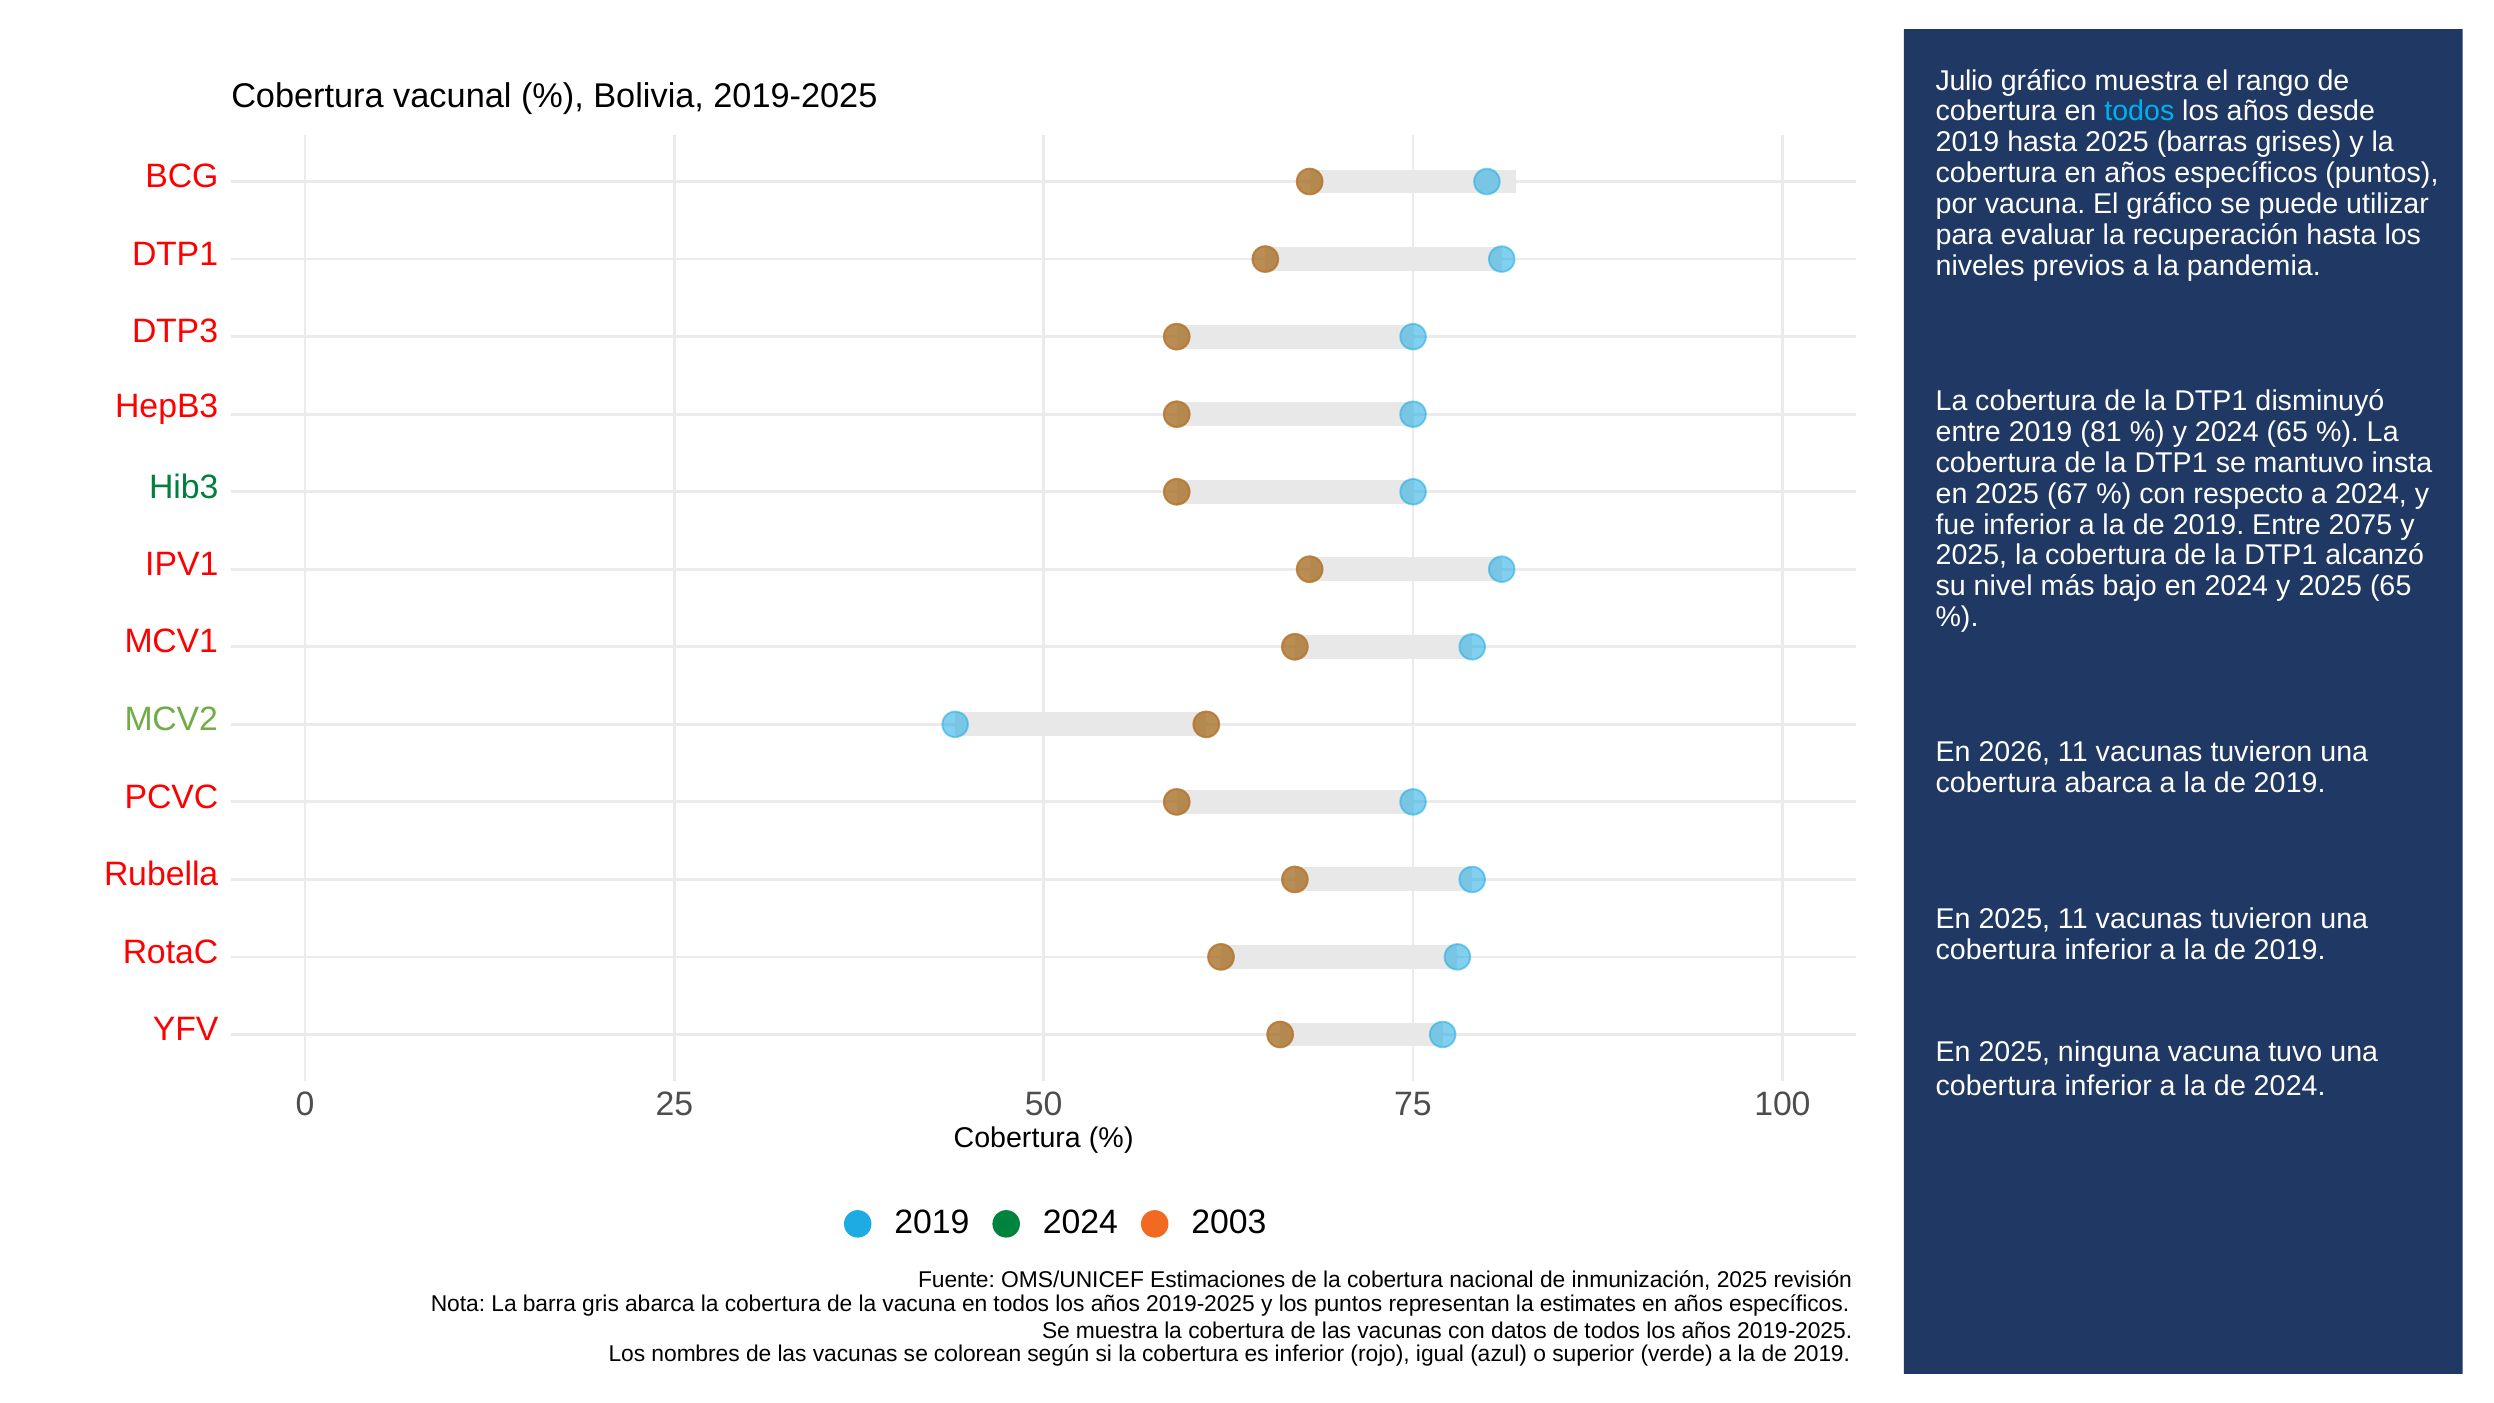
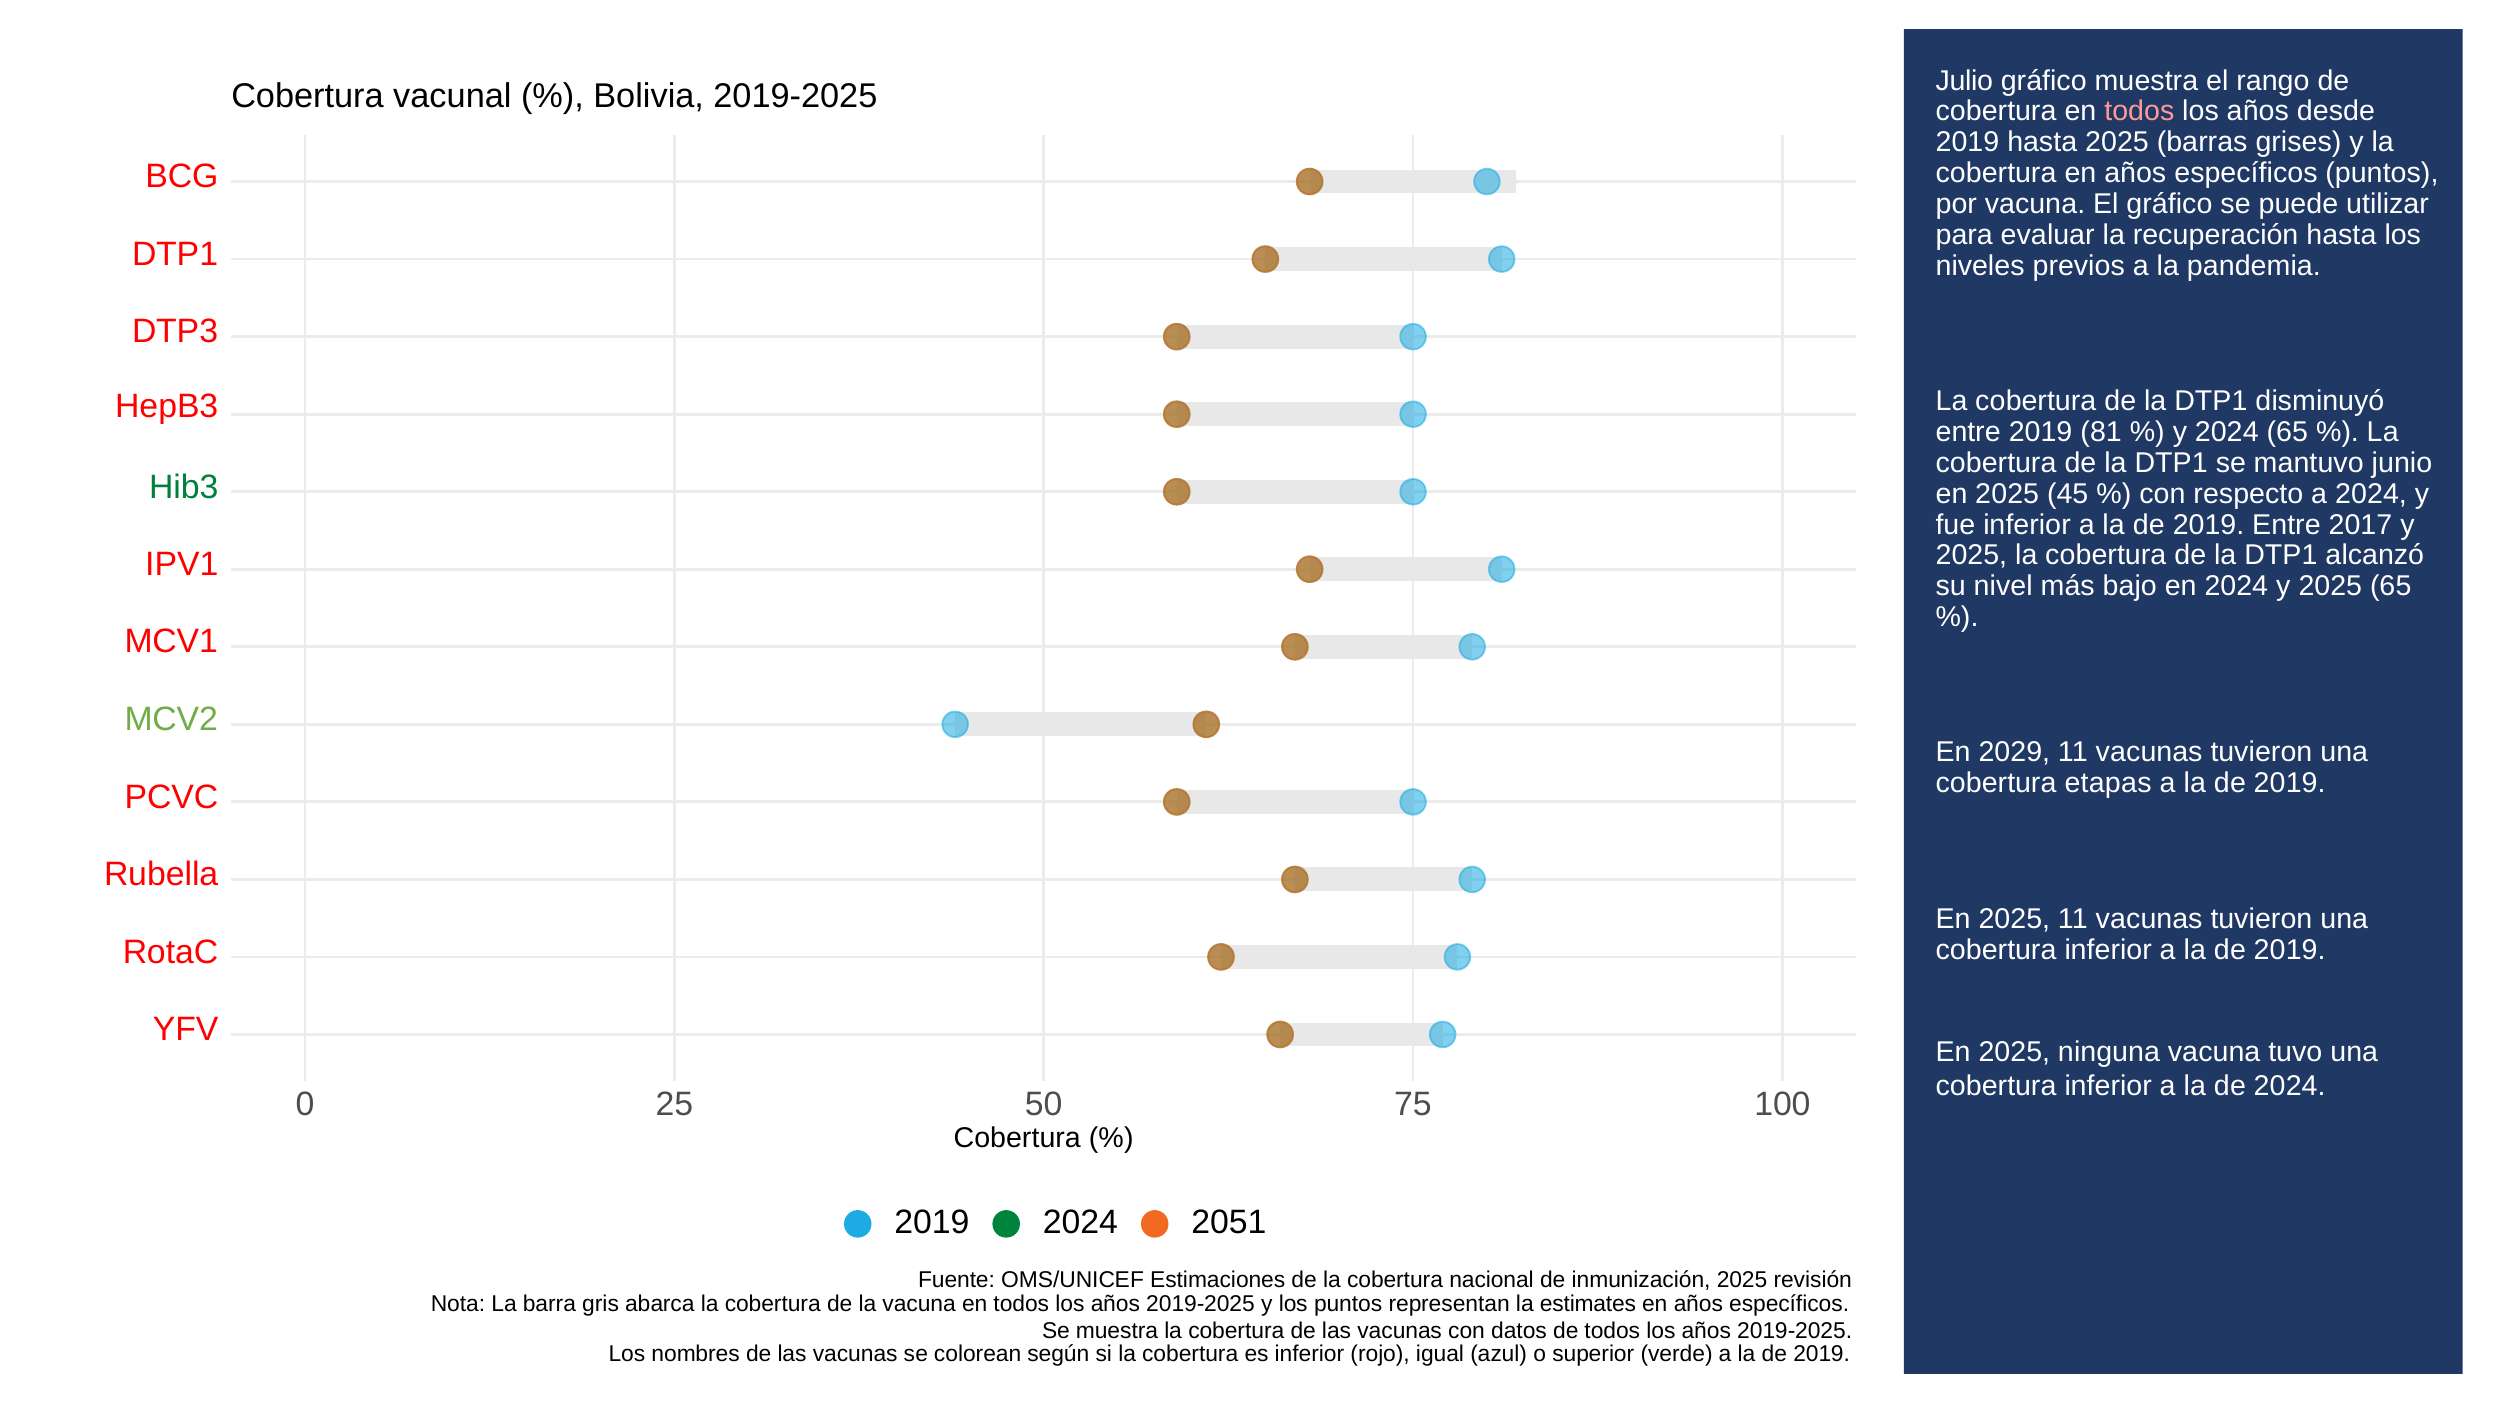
todos colour: light blue -> pink (2139, 111)
insta: insta -> junio (2402, 463)
67: 67 -> 45 (2068, 494)
2075: 2075 -> 2017 (2360, 525)
2026: 2026 -> 2029 (2014, 752)
cobertura abarca: abarca -> etapas (2108, 783)
2003: 2003 -> 2051 (1229, 1222)
